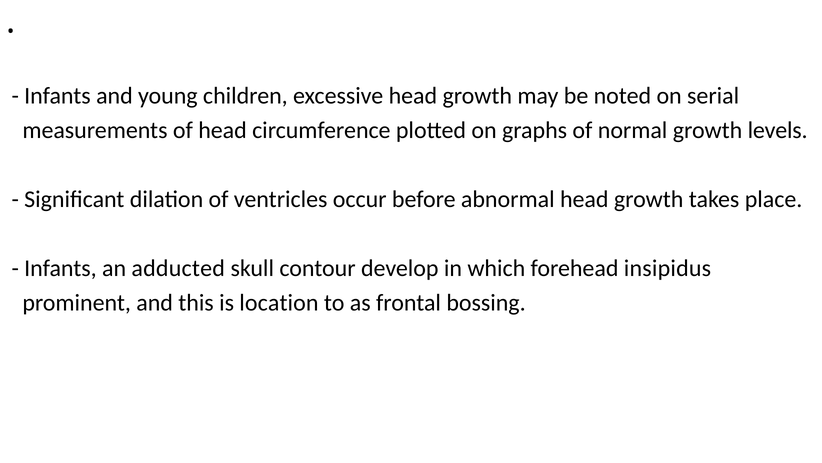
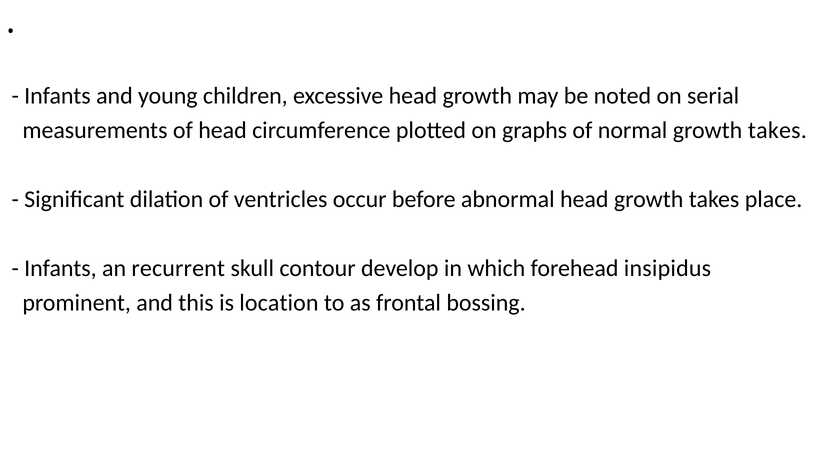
normal growth levels: levels -> takes (777, 130)
adducted: adducted -> recurrent (178, 268)
